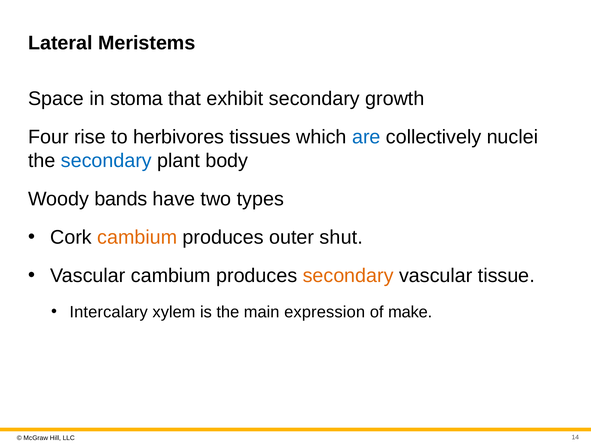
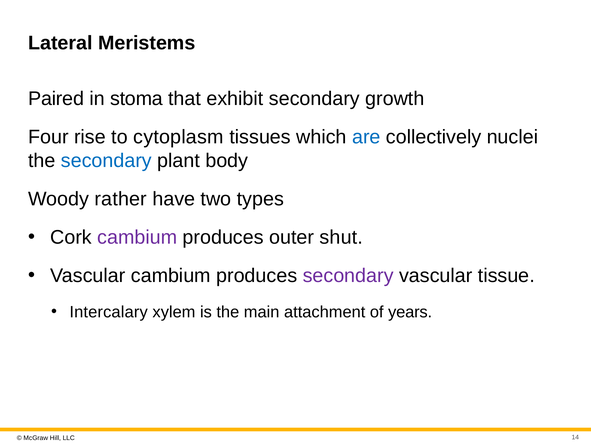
Space: Space -> Paired (56, 99)
herbivores: herbivores -> cytoplasm (178, 137)
bands: bands -> rather (121, 199)
cambium colour: orange -> purple (137, 238)
secondary colour: orange -> purple (348, 276)
expression: expression -> attachment (325, 312)
make: make -> years (410, 312)
